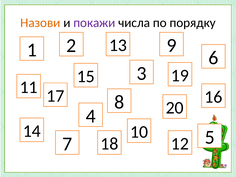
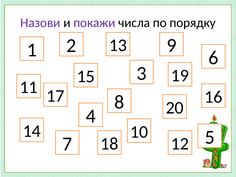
Назови colour: orange -> purple (40, 23)
